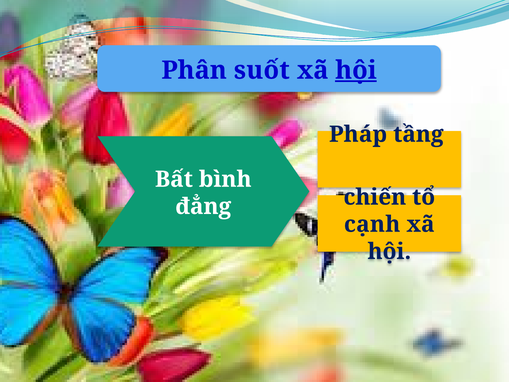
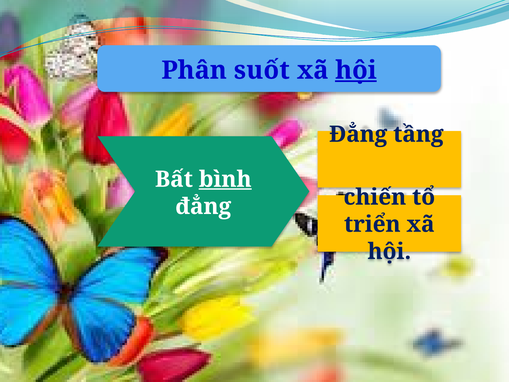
Pháp: Pháp -> Đẳng (358, 134)
bình underline: none -> present (225, 179)
cạnh: cạnh -> triển (372, 224)
